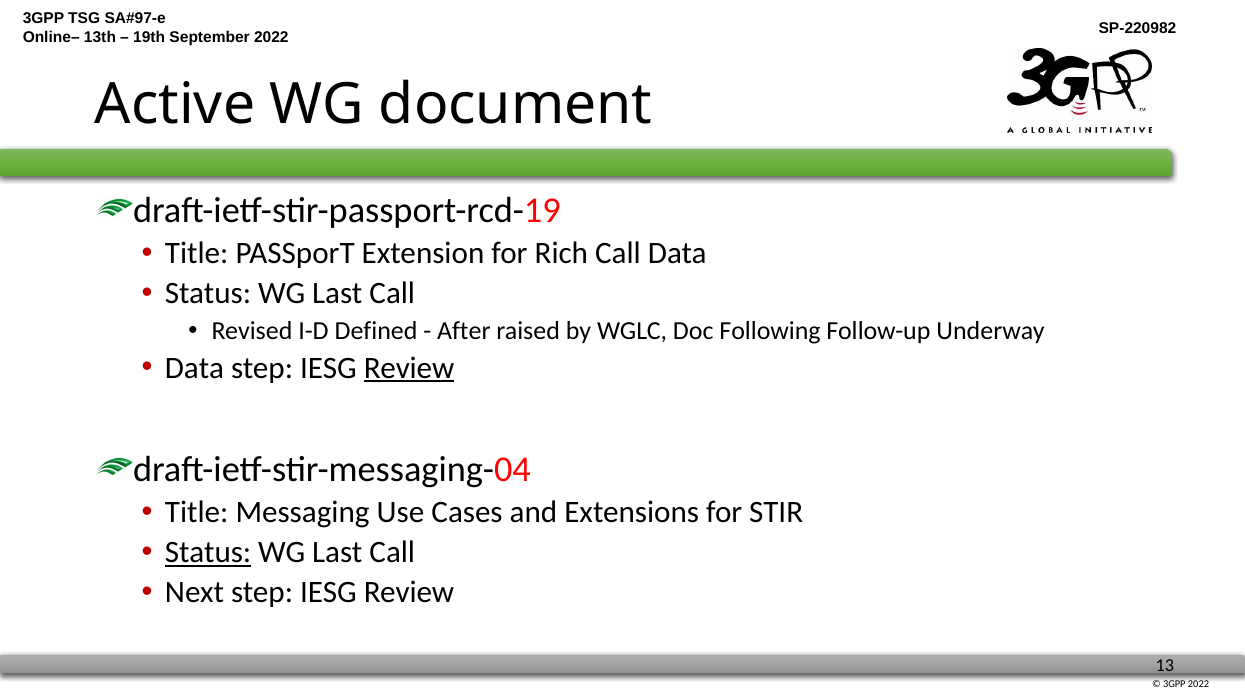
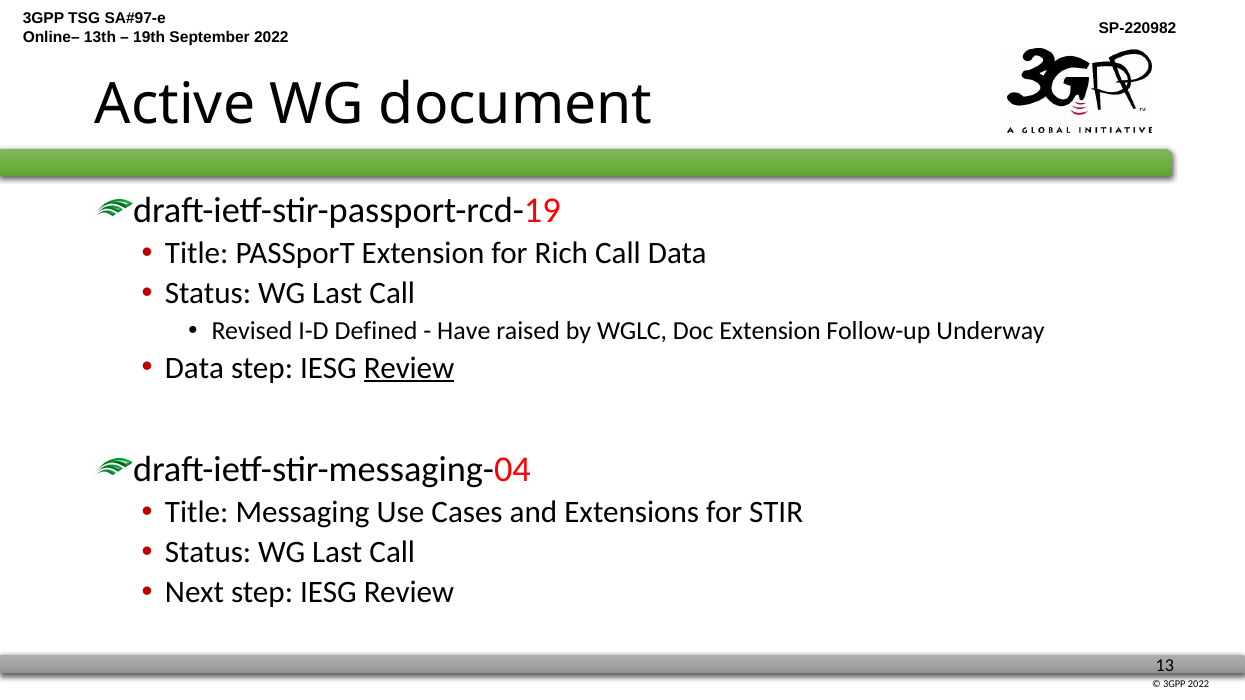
After: After -> Have (464, 331)
Doc Following: Following -> Extension (770, 331)
Status underline: present -> none (208, 553)
